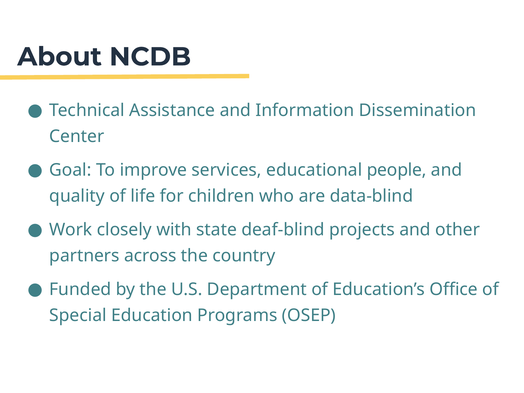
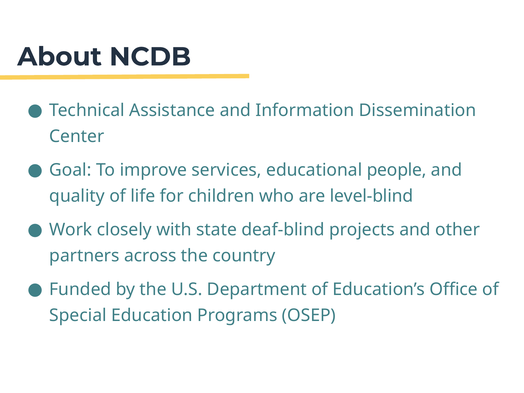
data-blind: data-blind -> level-blind (371, 196)
